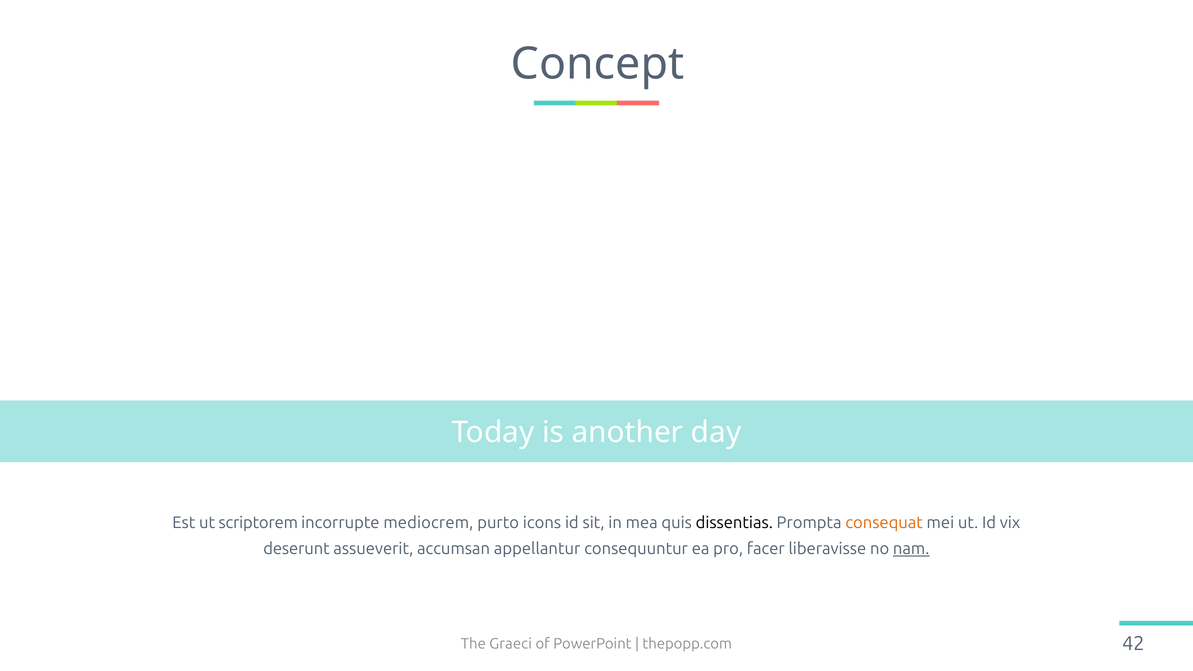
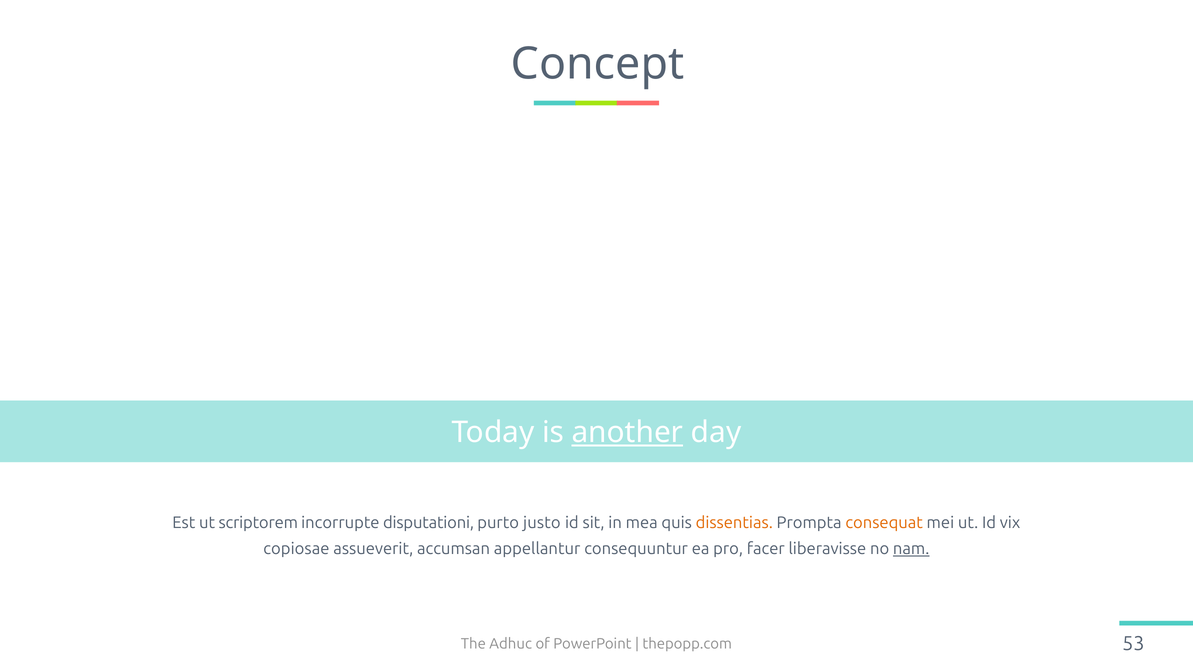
another underline: none -> present (627, 433)
mediocrem: mediocrem -> disputationi (429, 523)
icons: icons -> justo (542, 523)
dissentias colour: black -> orange (734, 523)
deserunt: deserunt -> copiosae (296, 549)
Graeci: Graeci -> Adhuc (511, 644)
42: 42 -> 53 (1133, 644)
